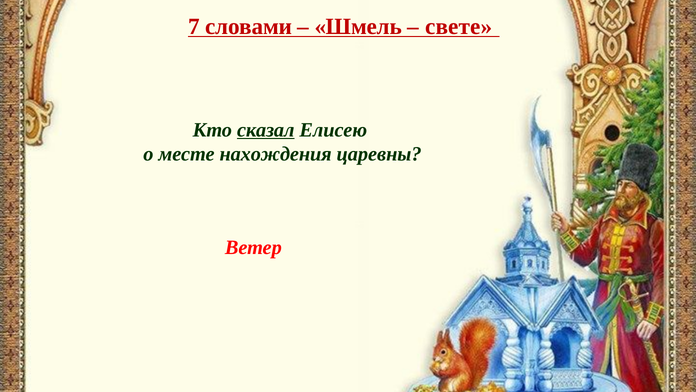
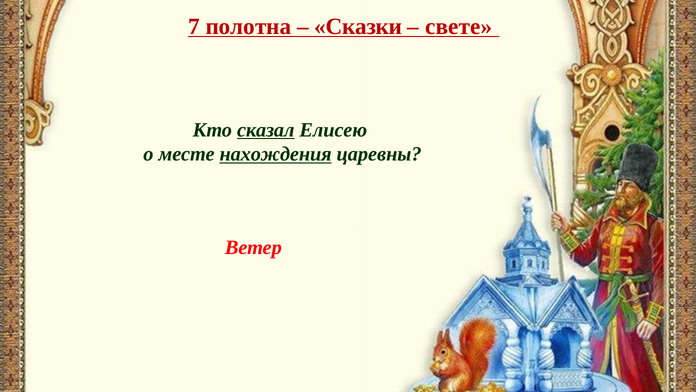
словами: словами -> полотна (248, 26)
Шмель: Шмель -> Сказки (358, 26)
нахождения underline: none -> present (276, 154)
